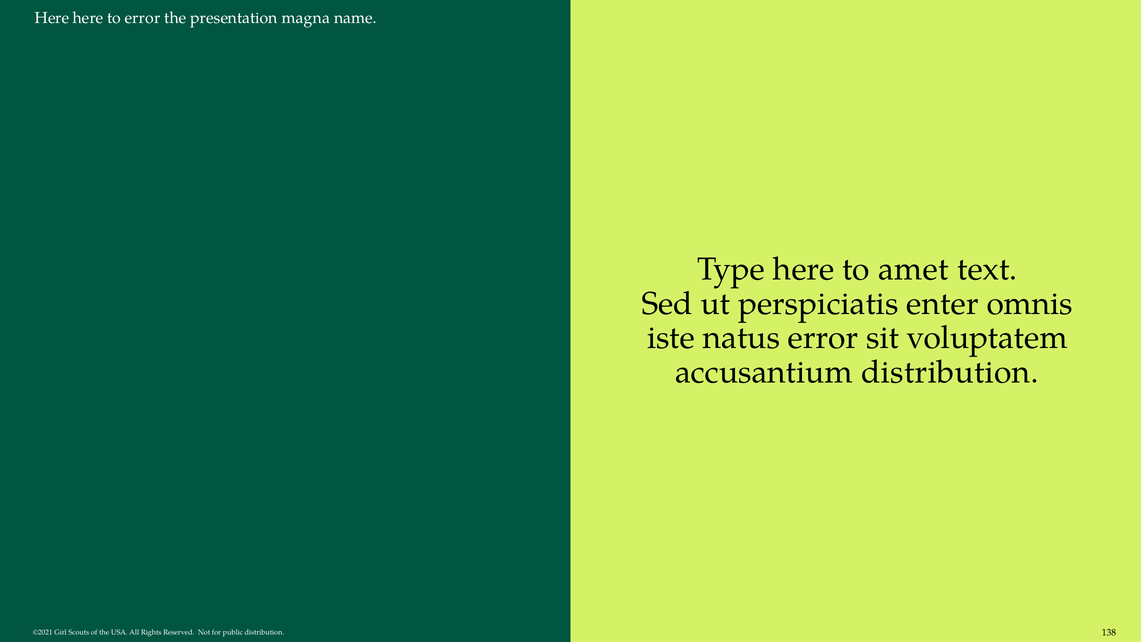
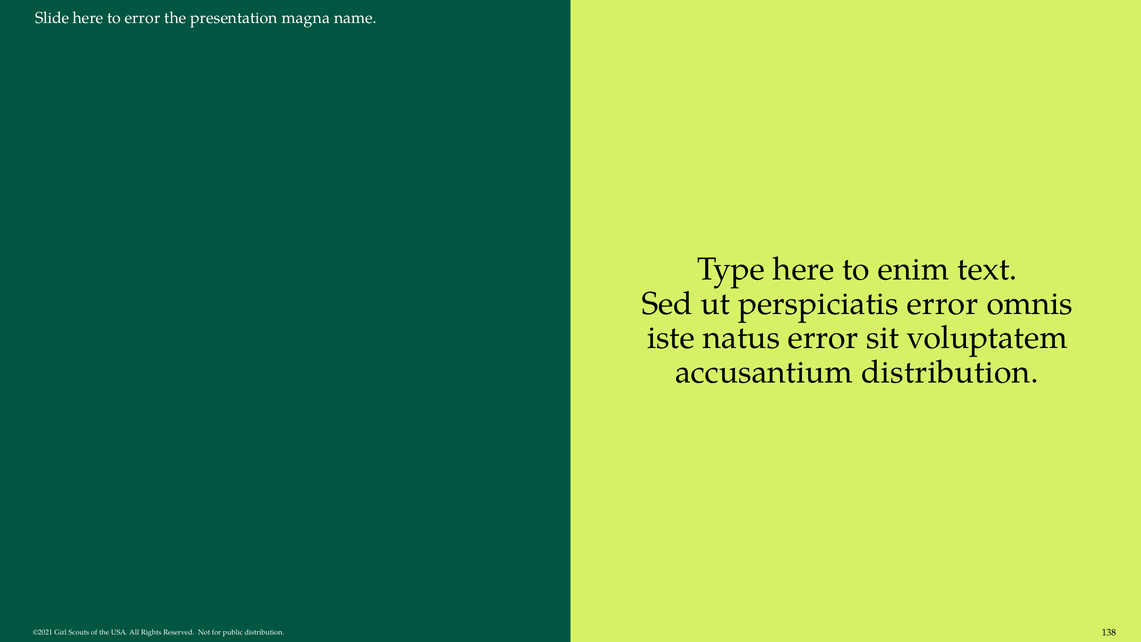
Here: Here -> Slide (52, 18)
amet: amet -> enim (913, 269)
perspiciatis enter: enter -> error (942, 304)
